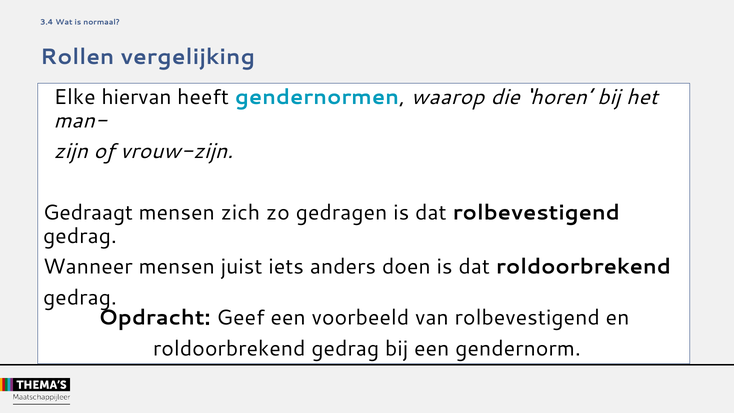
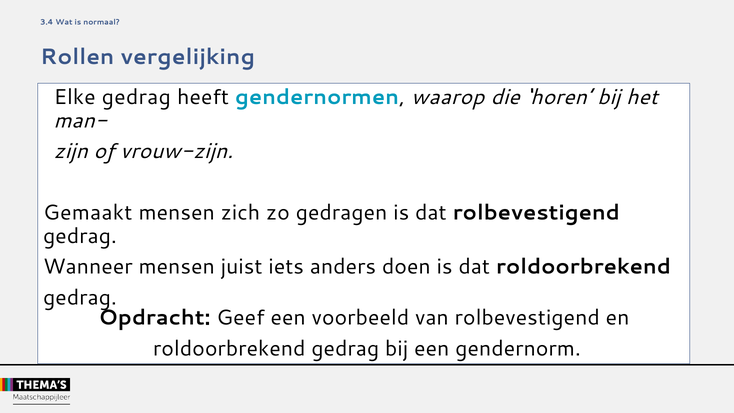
Elke hiervan: hiervan -> gedrag (136, 97)
Gedraagt: Gedraagt -> Gemaakt (88, 213)
